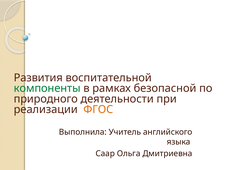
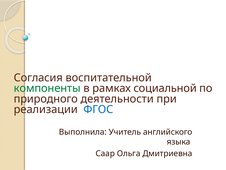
Развития: Развития -> Согласия (38, 78)
безопасной: безопасной -> социальной (165, 88)
ФГОС colour: orange -> blue (98, 109)
